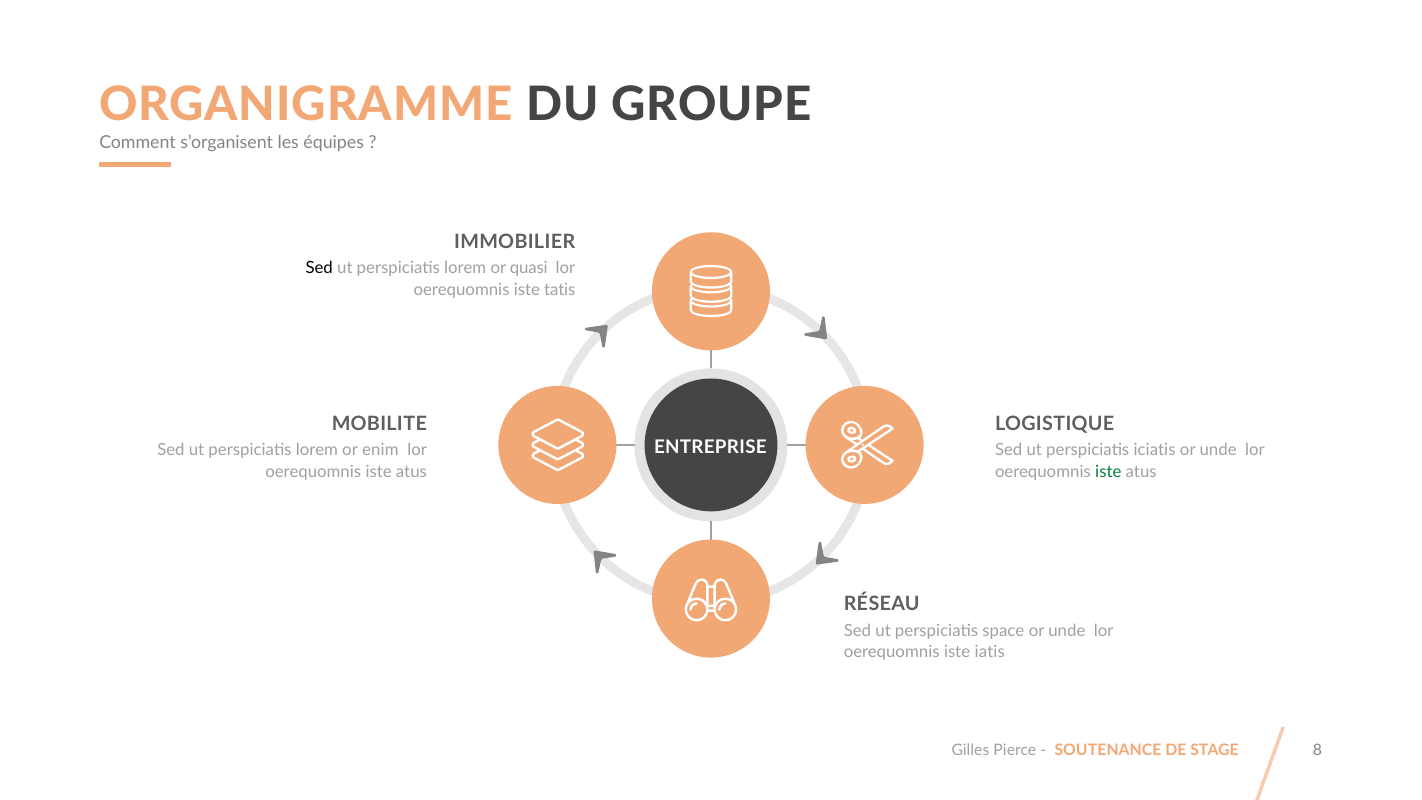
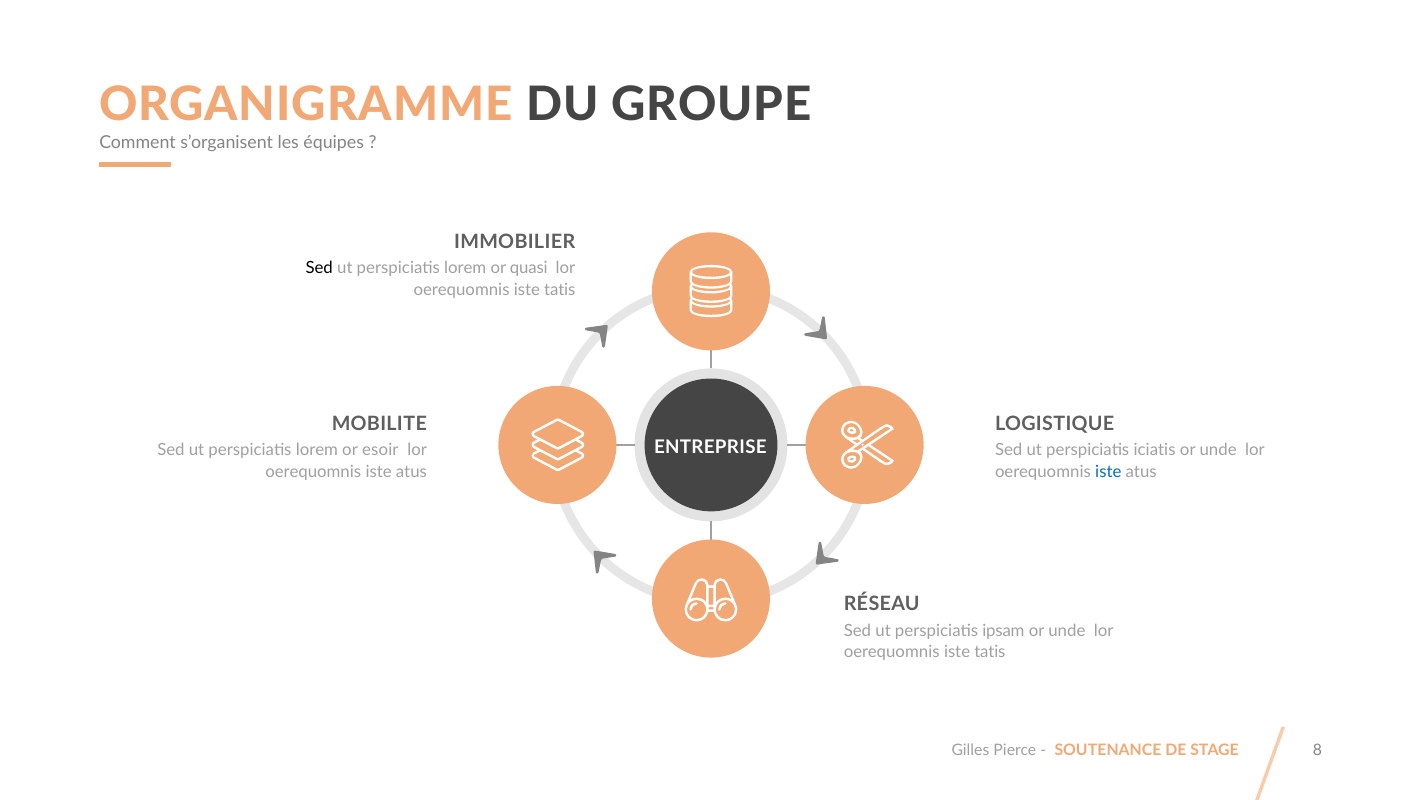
enim: enim -> esoir (380, 450)
iste colour: green -> blue (1108, 472)
space: space -> ipsam (1003, 630)
iatis: iatis -> tatis (990, 652)
